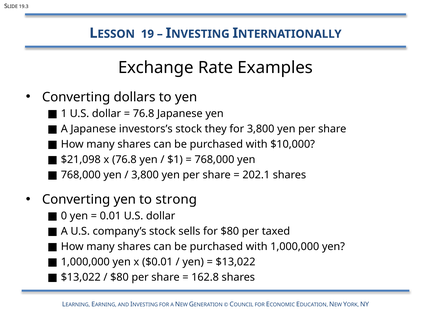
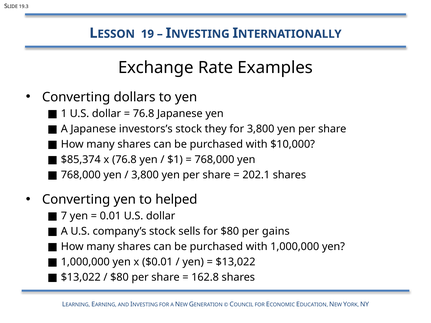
$21,098: $21,098 -> $85,374 (81, 160)
strong: strong -> helped (176, 200)
0: 0 -> 7 (64, 216)
taxed: taxed -> gains (276, 232)
